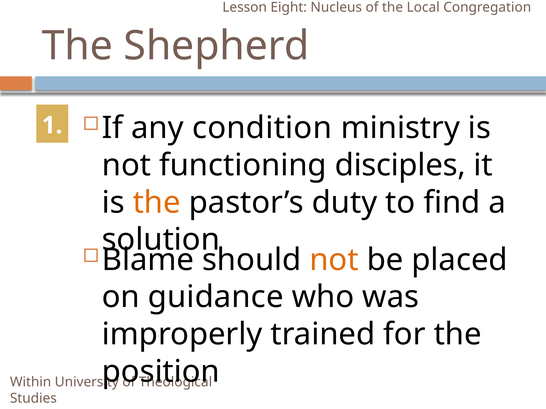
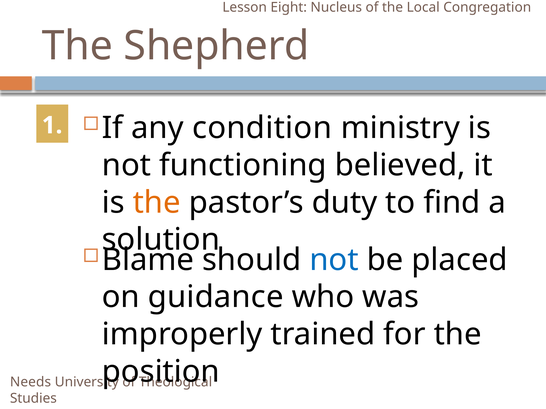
disciples: disciples -> believed (400, 165)
not colour: orange -> blue (334, 260)
Within: Within -> Needs (31, 382)
